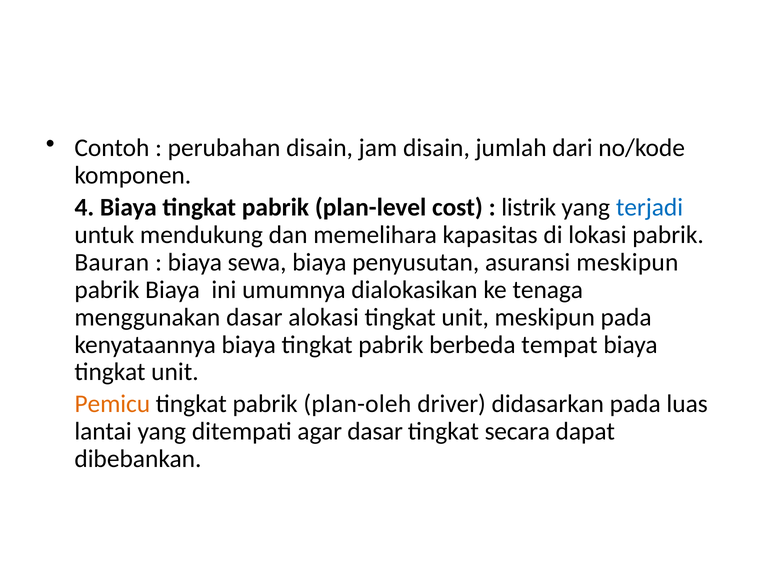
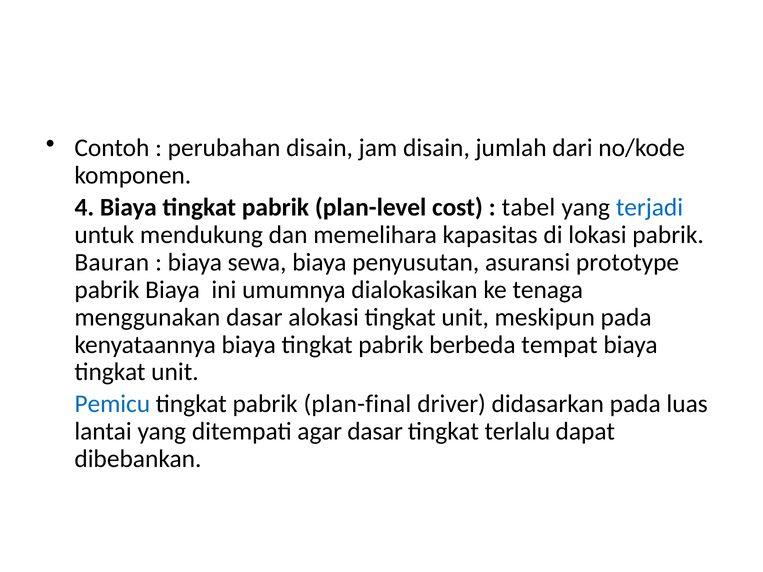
listrik: listrik -> tabel (529, 207)
asuransi meskipun: meskipun -> prototype (628, 262)
Pemicu colour: orange -> blue (112, 404)
plan-oleh: plan-oleh -> plan-final (357, 404)
secara: secara -> terlalu (517, 432)
